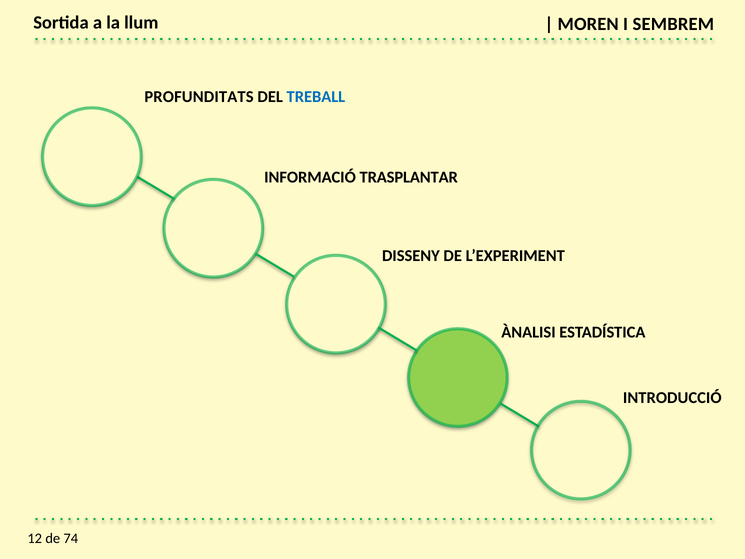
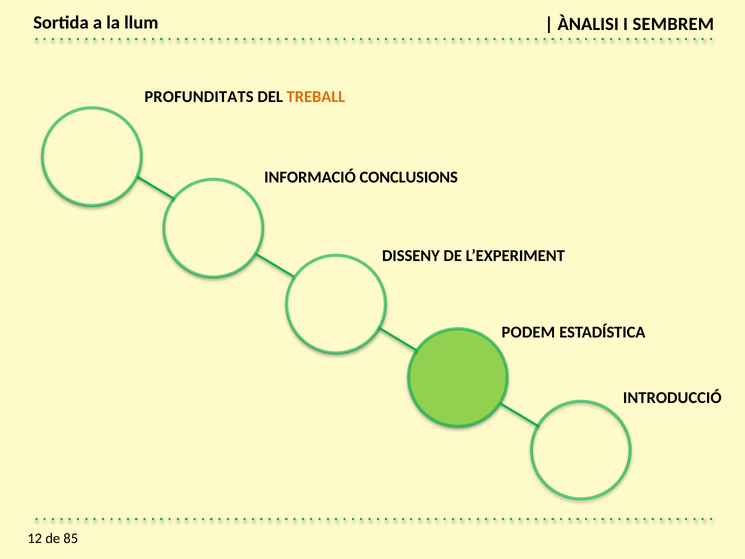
MOREN: MOREN -> ÀNALISI (588, 24)
TREBALL colour: blue -> orange (316, 97)
TRASPLANTAR: TRASPLANTAR -> CONCLUSIONS (409, 177)
ÀNALISI: ÀNALISI -> PODEM (528, 332)
74: 74 -> 85 (71, 538)
